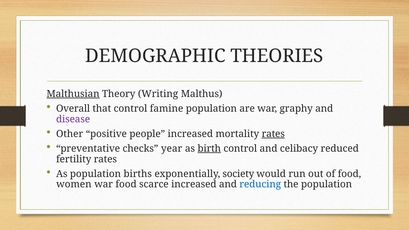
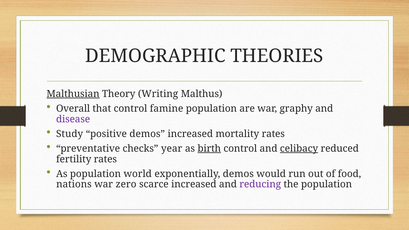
Other: Other -> Study (70, 134)
positive people: people -> demos (147, 134)
rates underline: present -> none (273, 134)
celibacy underline: none -> present (299, 149)
births: births -> world (138, 174)
exponentially society: society -> demos (238, 174)
women: women -> nations (74, 184)
war food: food -> zero (126, 184)
reducing colour: blue -> purple (260, 184)
